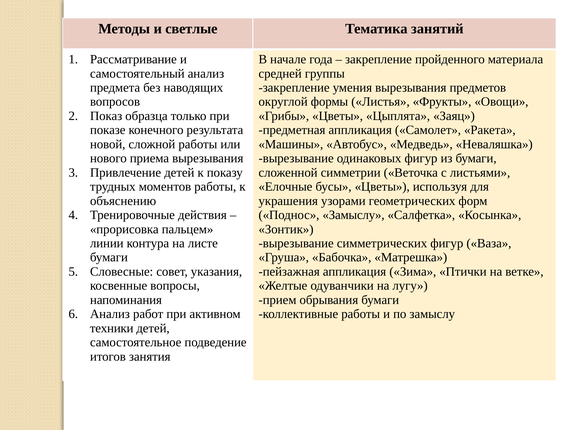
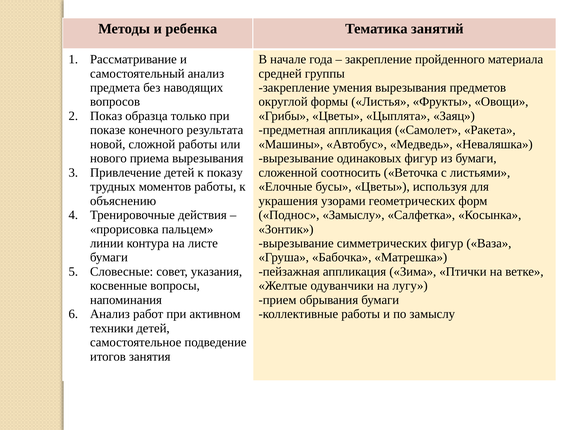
светлые: светлые -> ребенка (191, 29)
симметрии: симметрии -> соотносить (351, 173)
